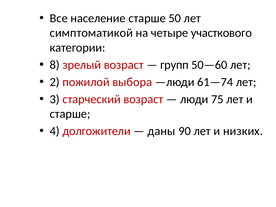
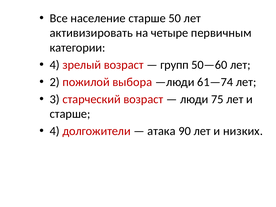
симптоматикой: симптоматикой -> активизировать (91, 33)
участкового: участкового -> первичным (221, 33)
8: 8 -> 4 (55, 65)
даны: даны -> атака (161, 131)
